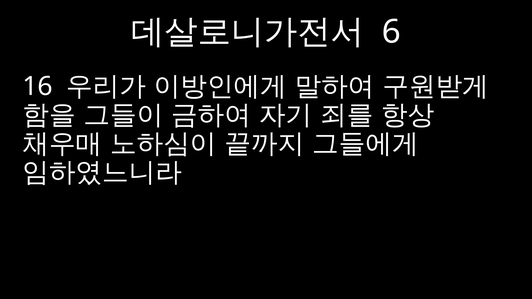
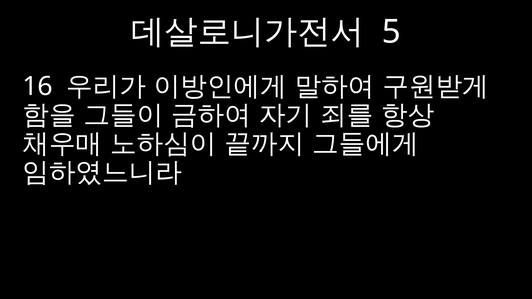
6: 6 -> 5 (391, 32)
